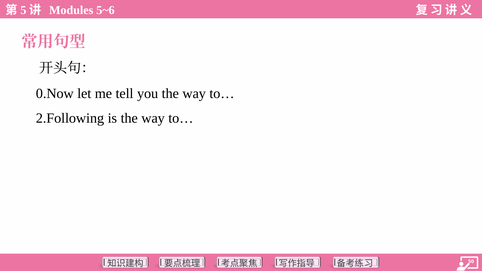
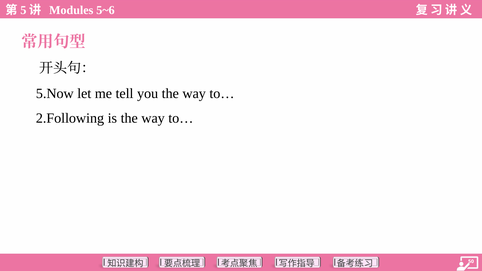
0.Now: 0.Now -> 5.Now (55, 94)
